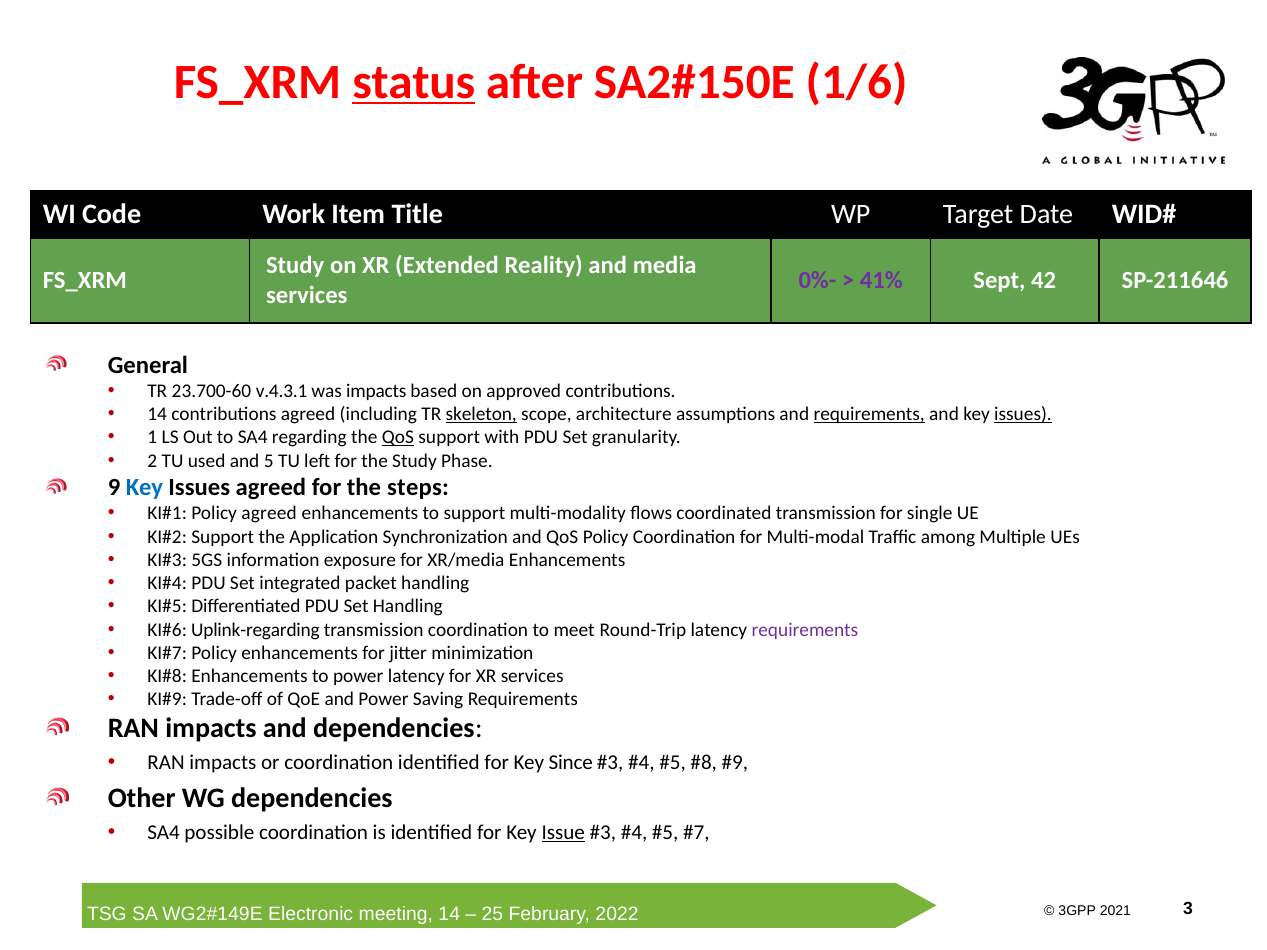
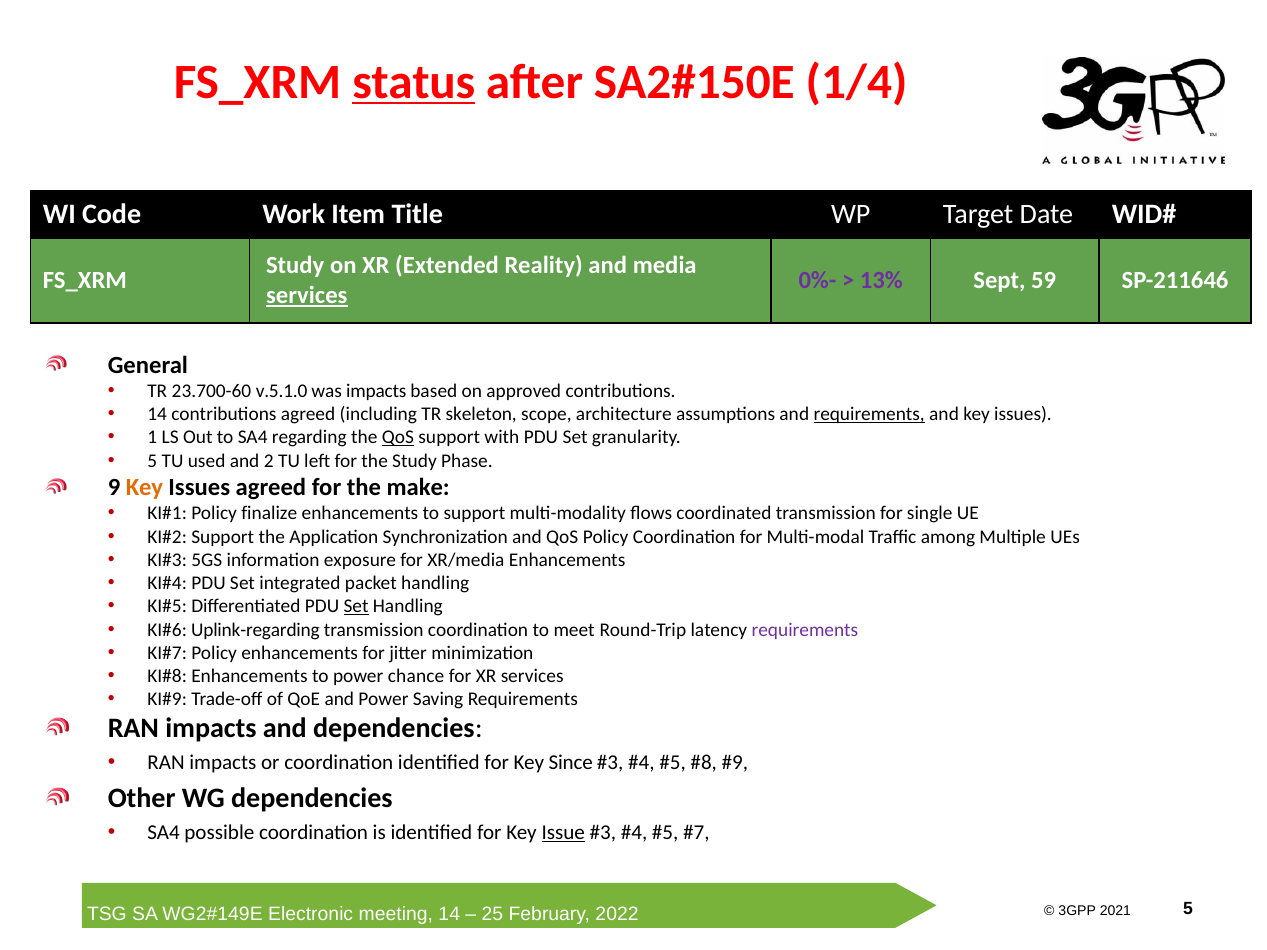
1/6: 1/6 -> 1/4 (857, 82)
41%: 41% -> 13% (881, 281)
42: 42 -> 59 (1044, 281)
services underline: none -> present (307, 296)
v.4.3.1: v.4.3.1 -> v.5.1.0 (282, 391)
skeleton underline: present -> none (481, 414)
issues underline: present -> none (1023, 414)
2: 2 -> 5 (152, 461)
5: 5 -> 2 (269, 461)
Key colour: blue -> orange (144, 488)
steps: steps -> make (418, 488)
Policy agreed: agreed -> finalize (269, 514)
Set underline: none -> present (356, 607)
power latency: latency -> chance (416, 676)
3: 3 -> 5 (1188, 908)
